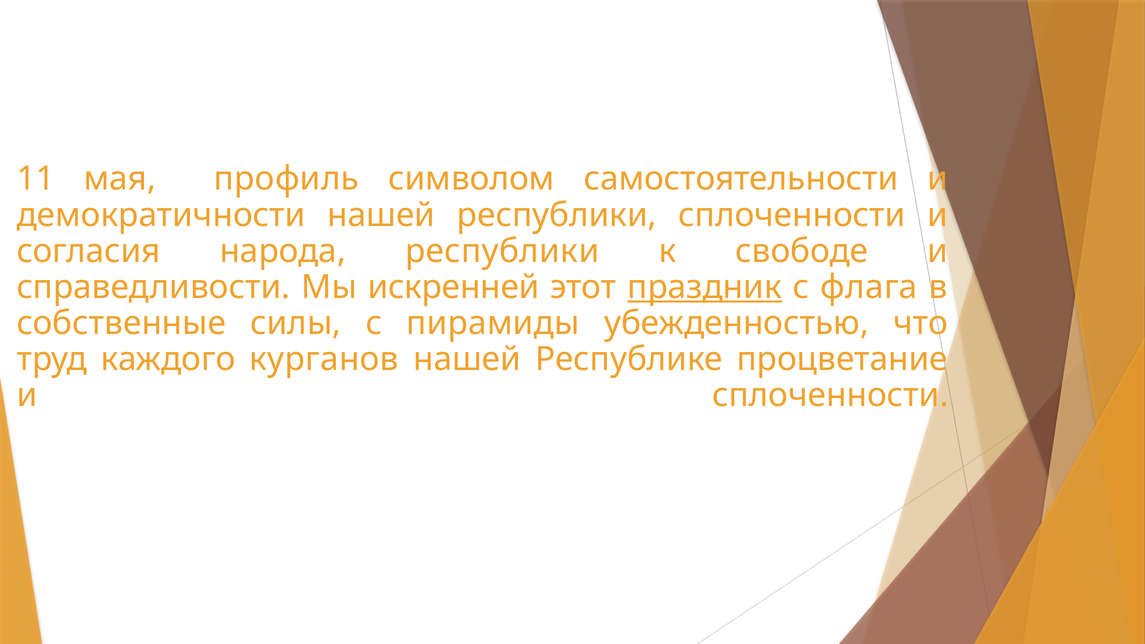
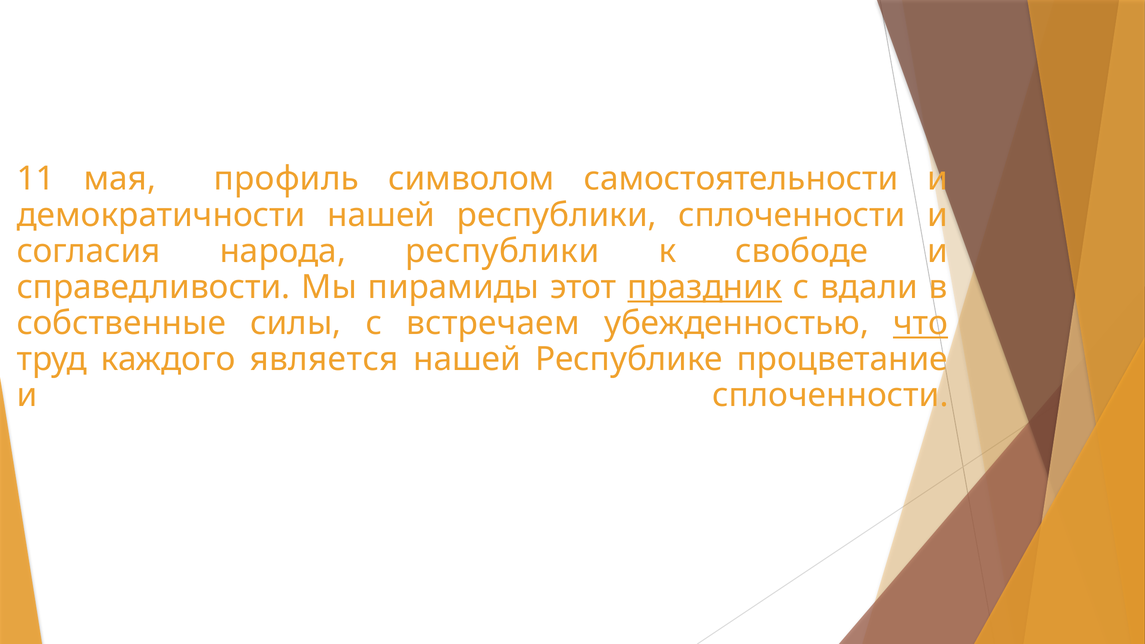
искренней: искренней -> пирамиды (454, 287)
флага: флага -> вдали (869, 287)
пирамиды: пирамиды -> встречаем (493, 323)
что underline: none -> present (921, 323)
курганов: курганов -> является (324, 359)
